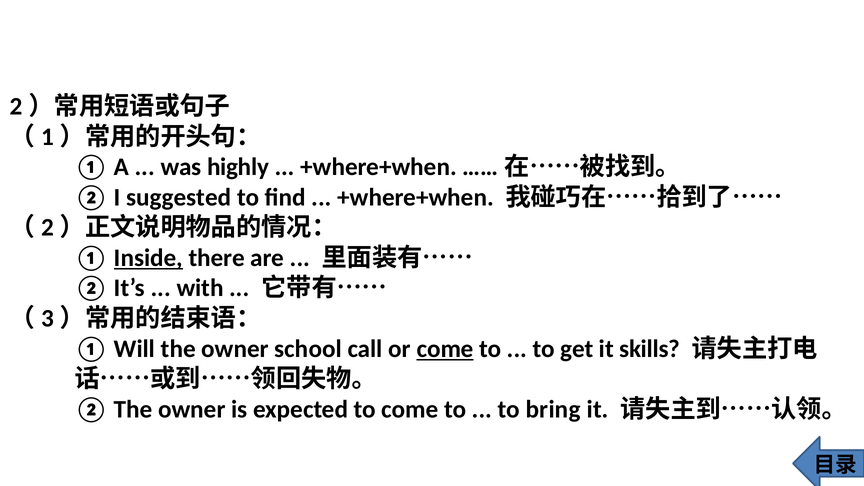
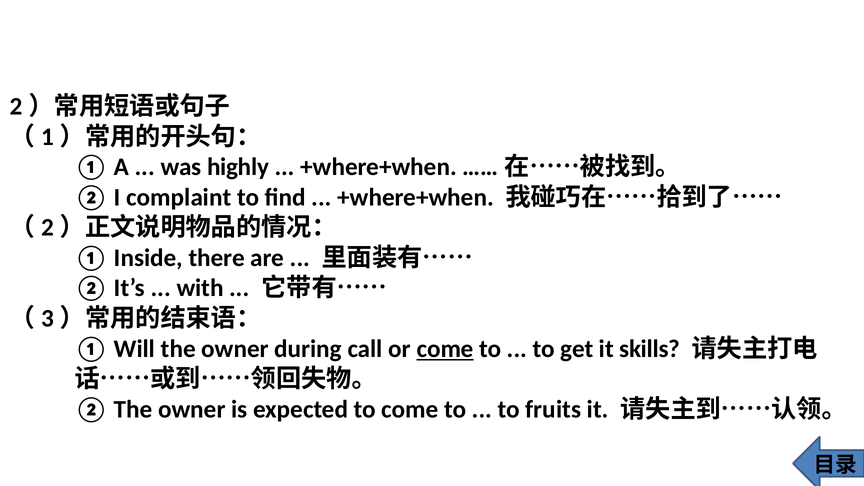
suggested: suggested -> complaint (179, 197)
Inside underline: present -> none (148, 258)
school: school -> during (308, 349)
bring: bring -> fruits (553, 409)
